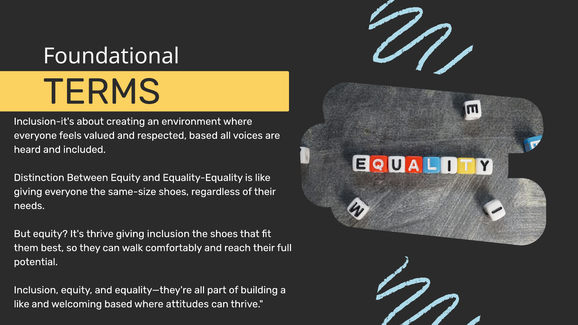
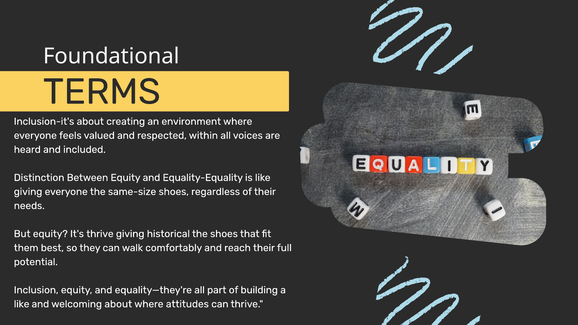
respected based: based -> within (203, 136)
giving inclusion: inclusion -> historical (168, 234)
welcoming based: based -> about (118, 304)
